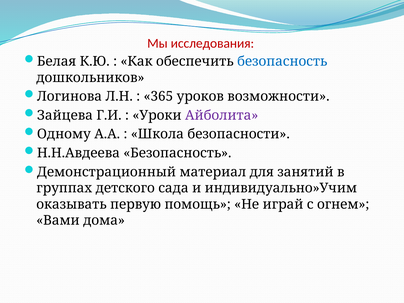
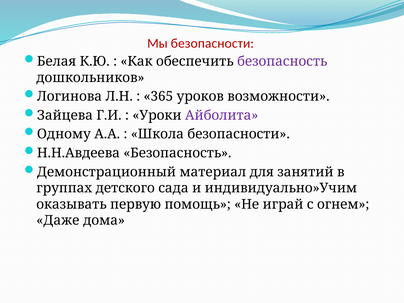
Мы исследования: исследования -> безопасности (212, 43)
безопасность colour: blue -> purple (282, 62)
Вами: Вами -> Даже (58, 220)
